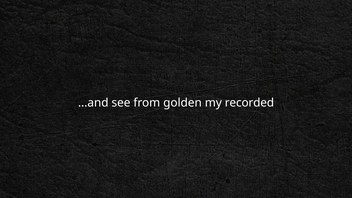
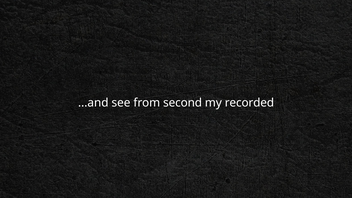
golden: golden -> second (183, 103)
